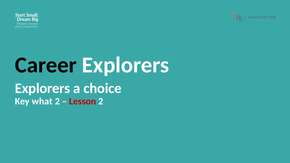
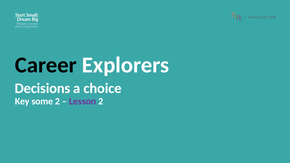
Explorers: Explorers -> Decisions (42, 88)
what: what -> some (42, 101)
Lesson colour: red -> purple (83, 101)
